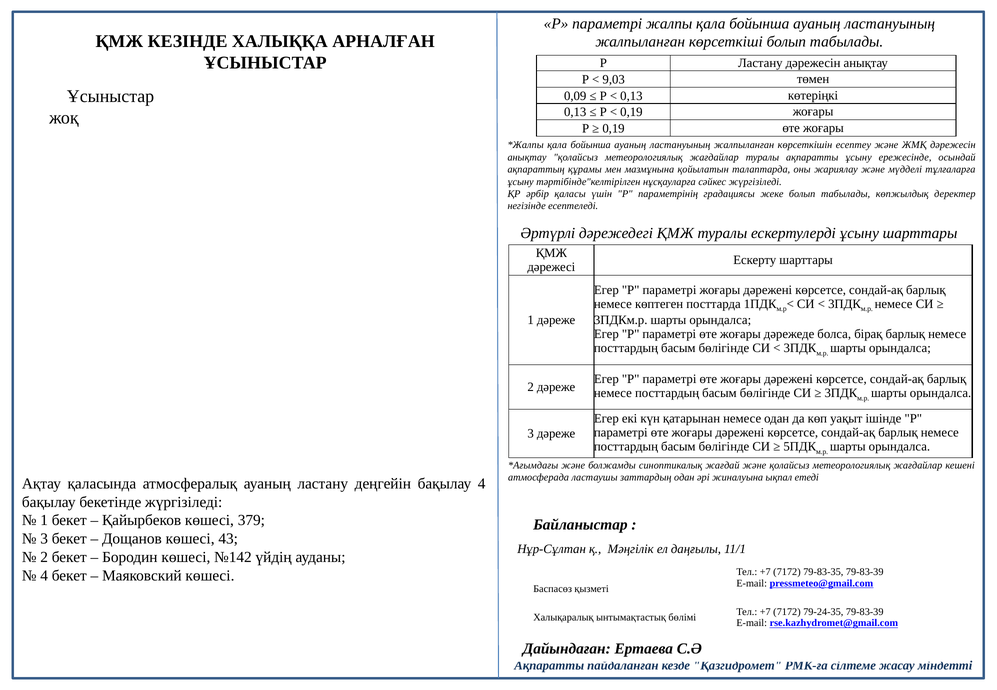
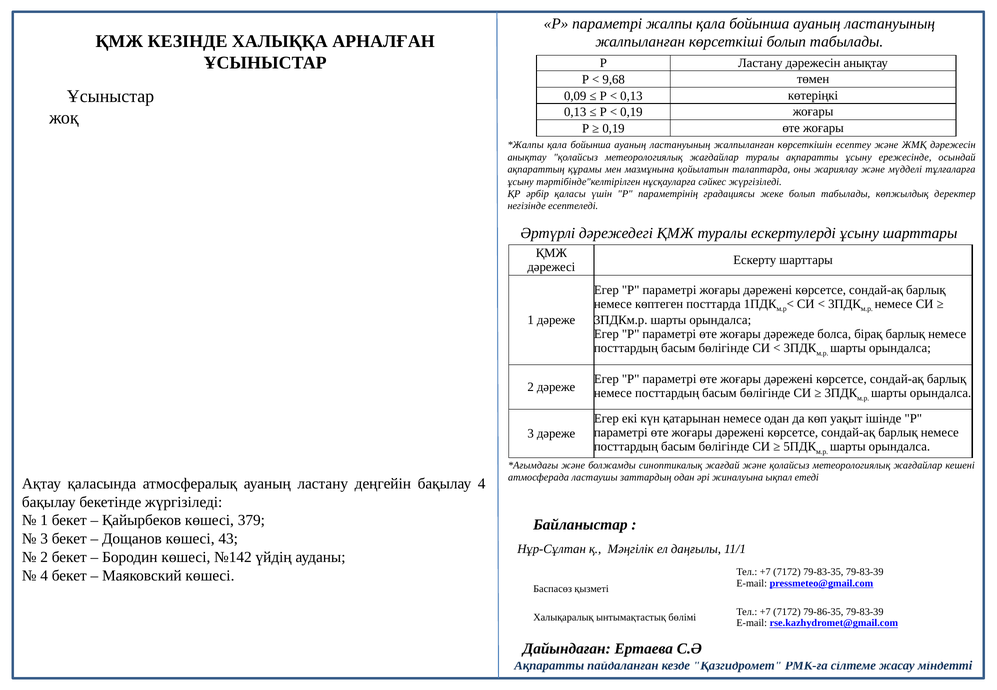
9,03: 9,03 -> 9,68 (614, 79)
79-24-35: 79-24-35 -> 79-86-35 (823, 612)
